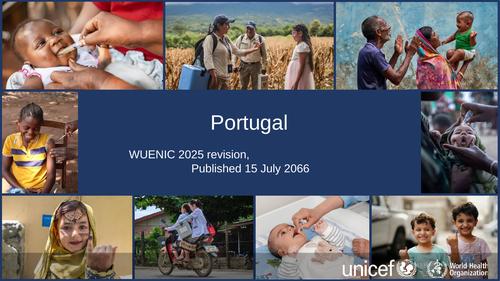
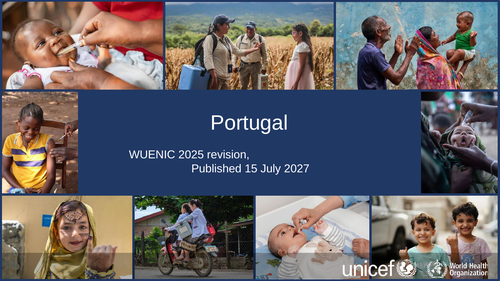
2066: 2066 -> 2027 (297, 169)
